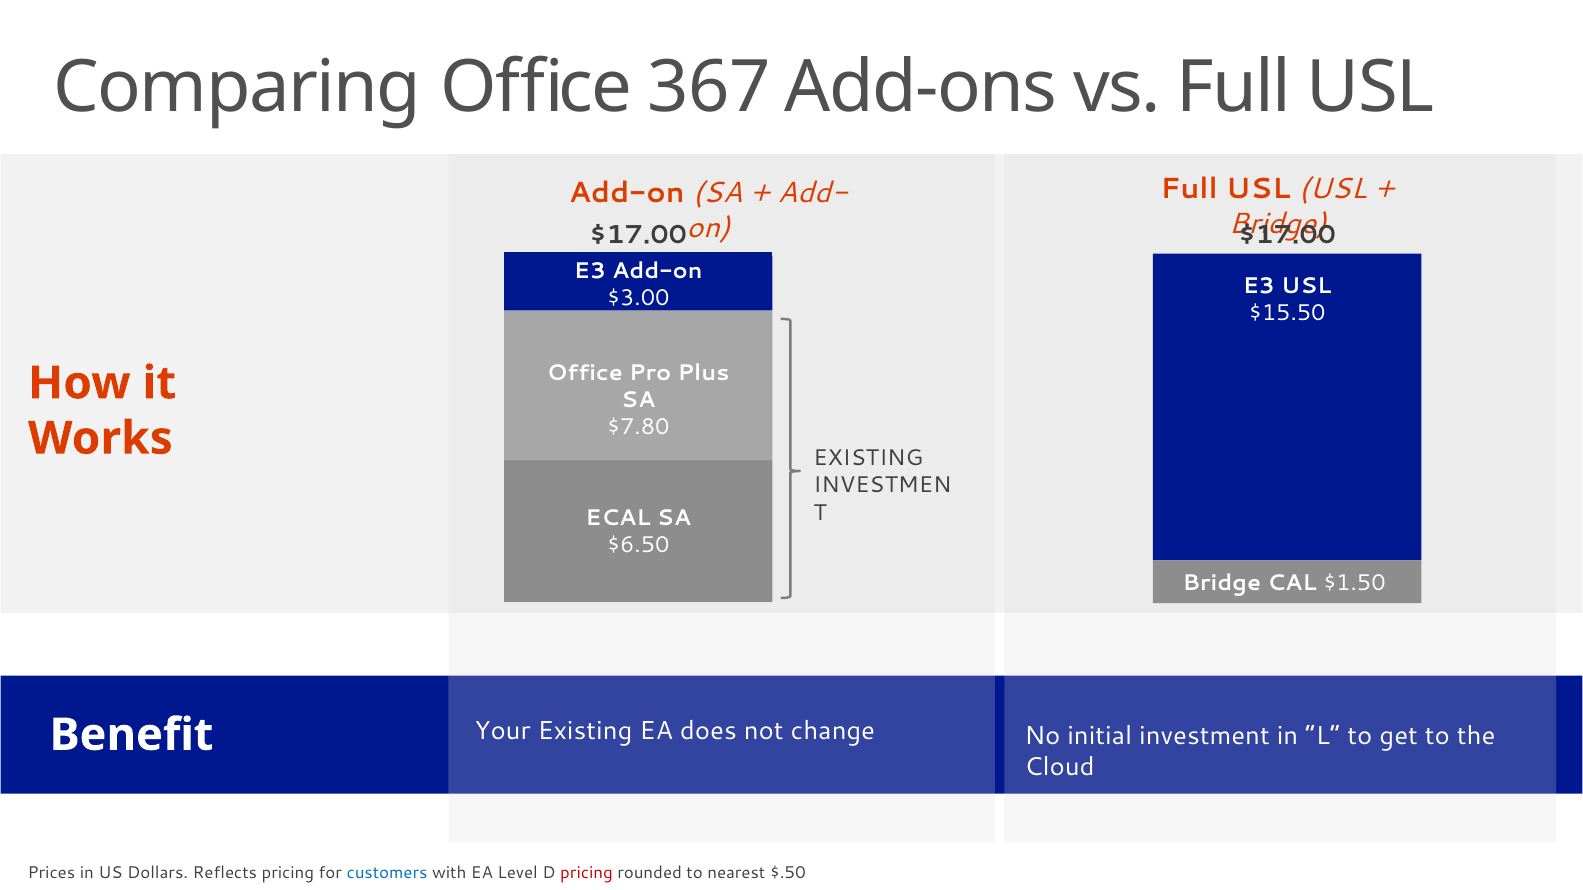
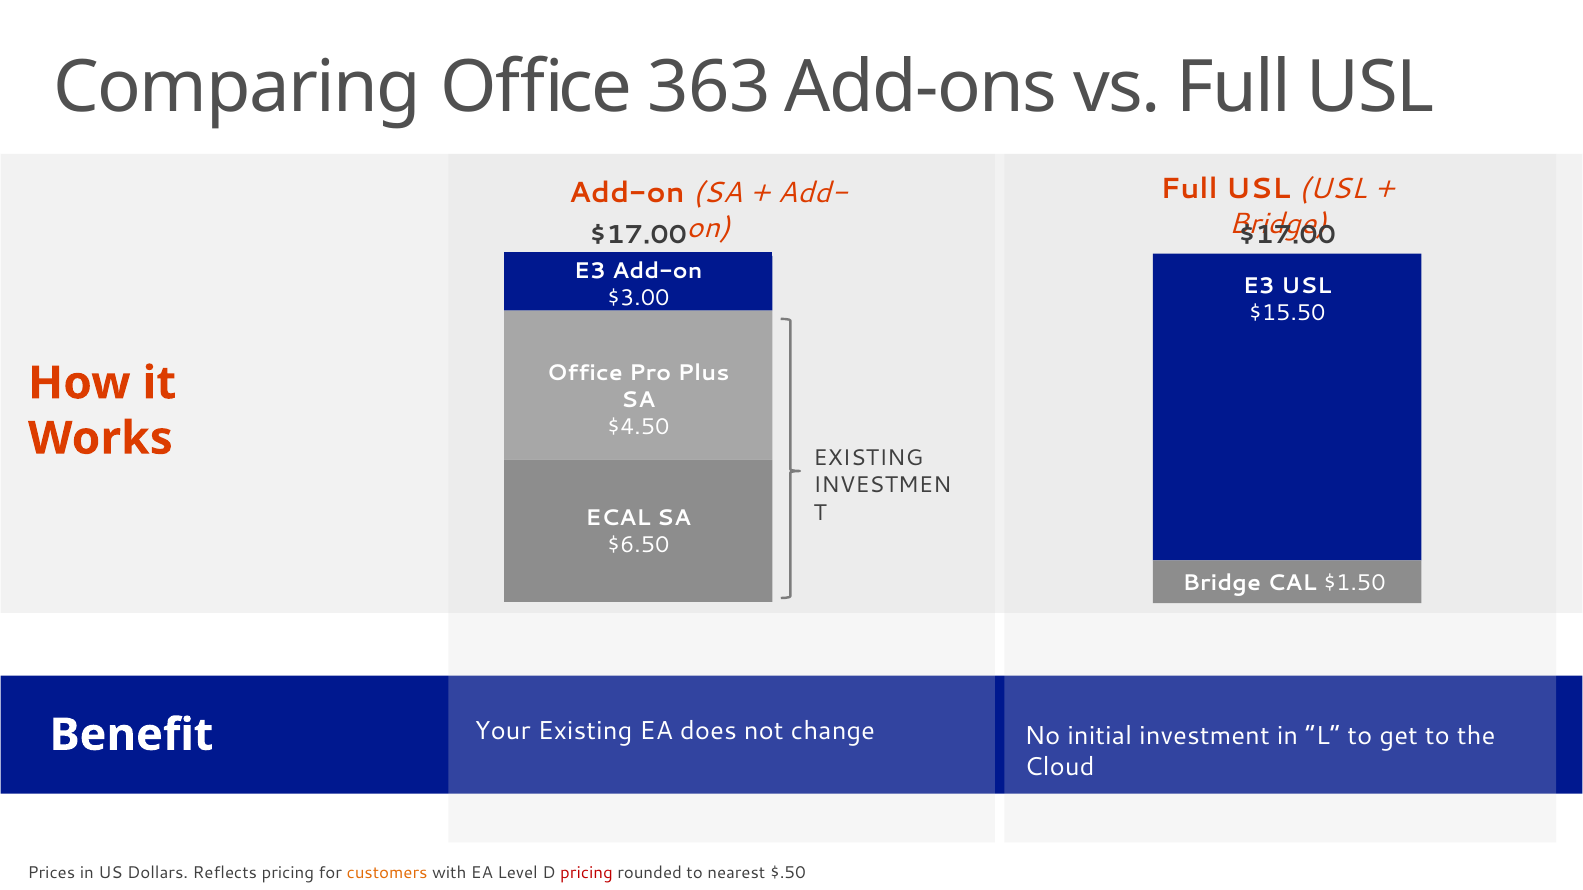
367: 367 -> 363 (709, 88)
$7.80: $7.80 -> $4.50 (638, 427)
customers colour: blue -> orange (387, 873)
